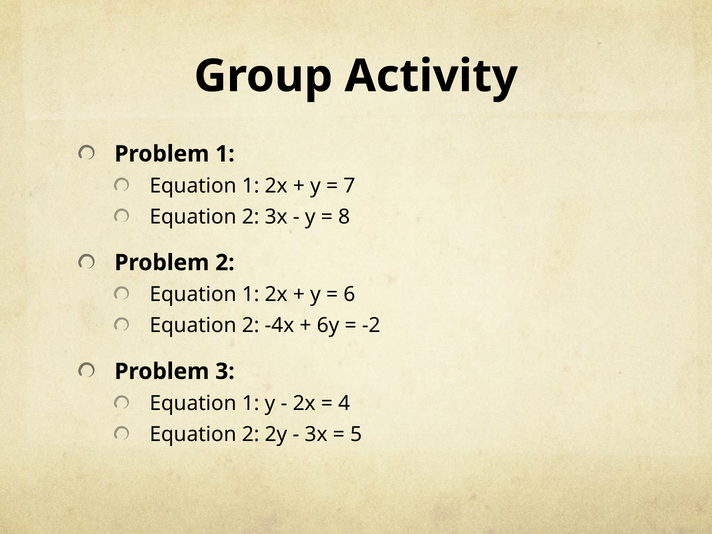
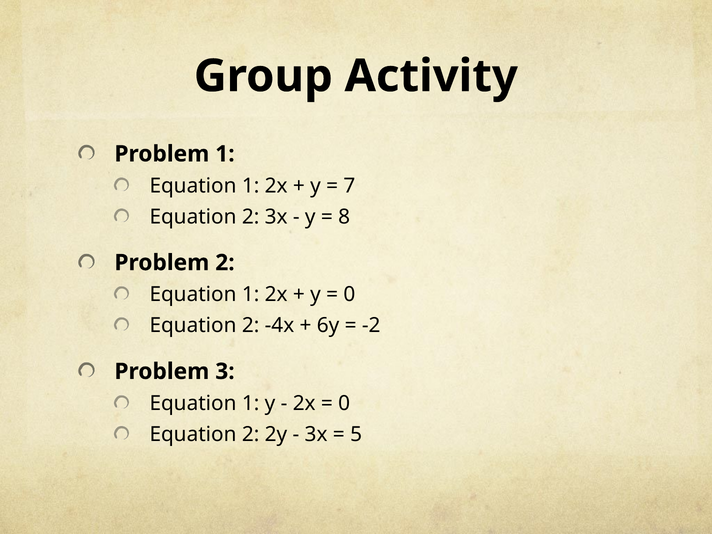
6: 6 -> 0 (349, 295)
4: 4 -> 0 (344, 403)
